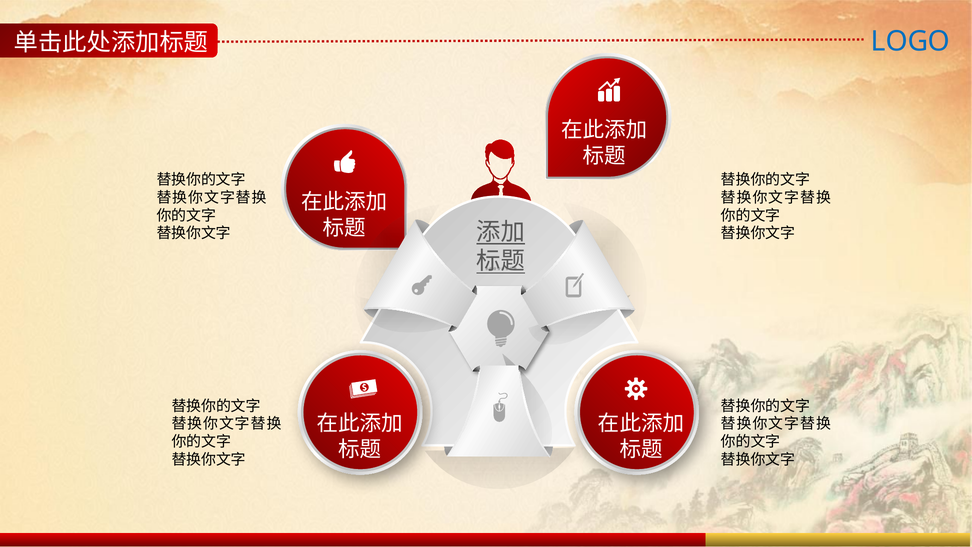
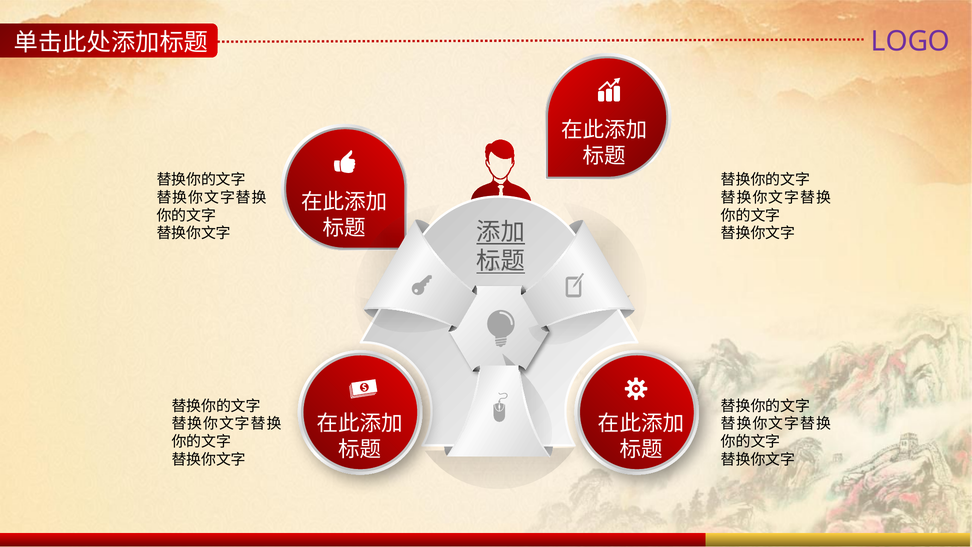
LOGO colour: blue -> purple (910, 41)
